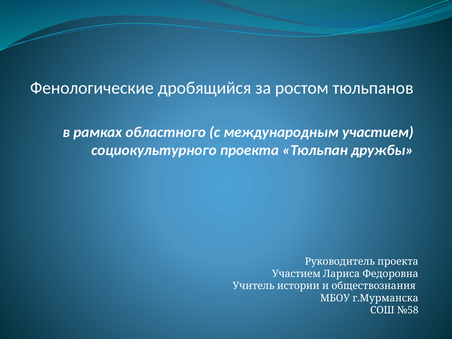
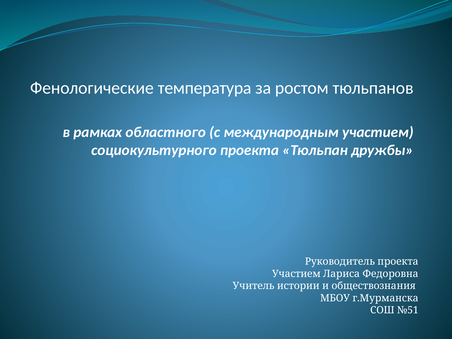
дробящийся: дробящийся -> температура (205, 88)
№58: №58 -> №51 (408, 310)
